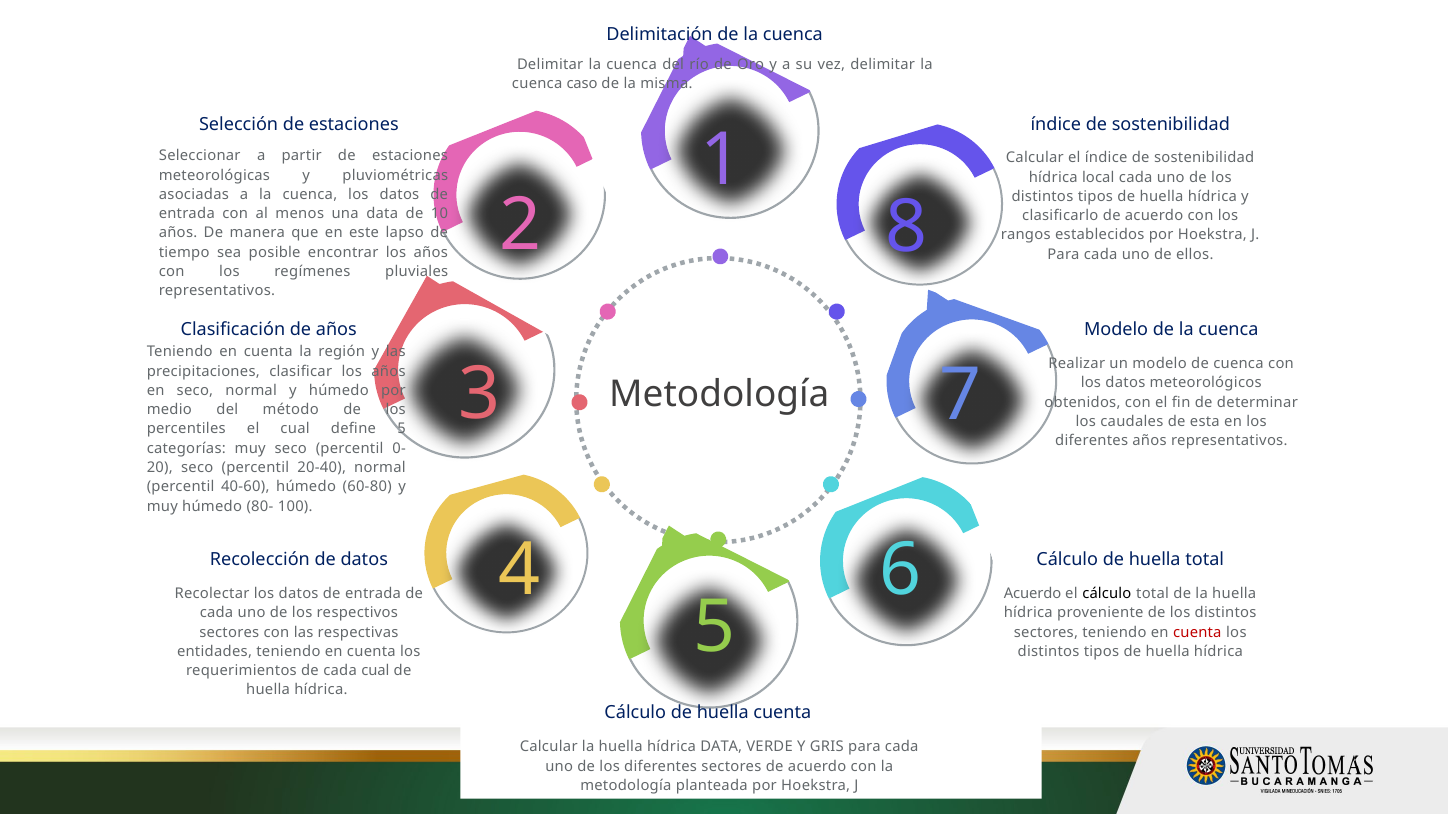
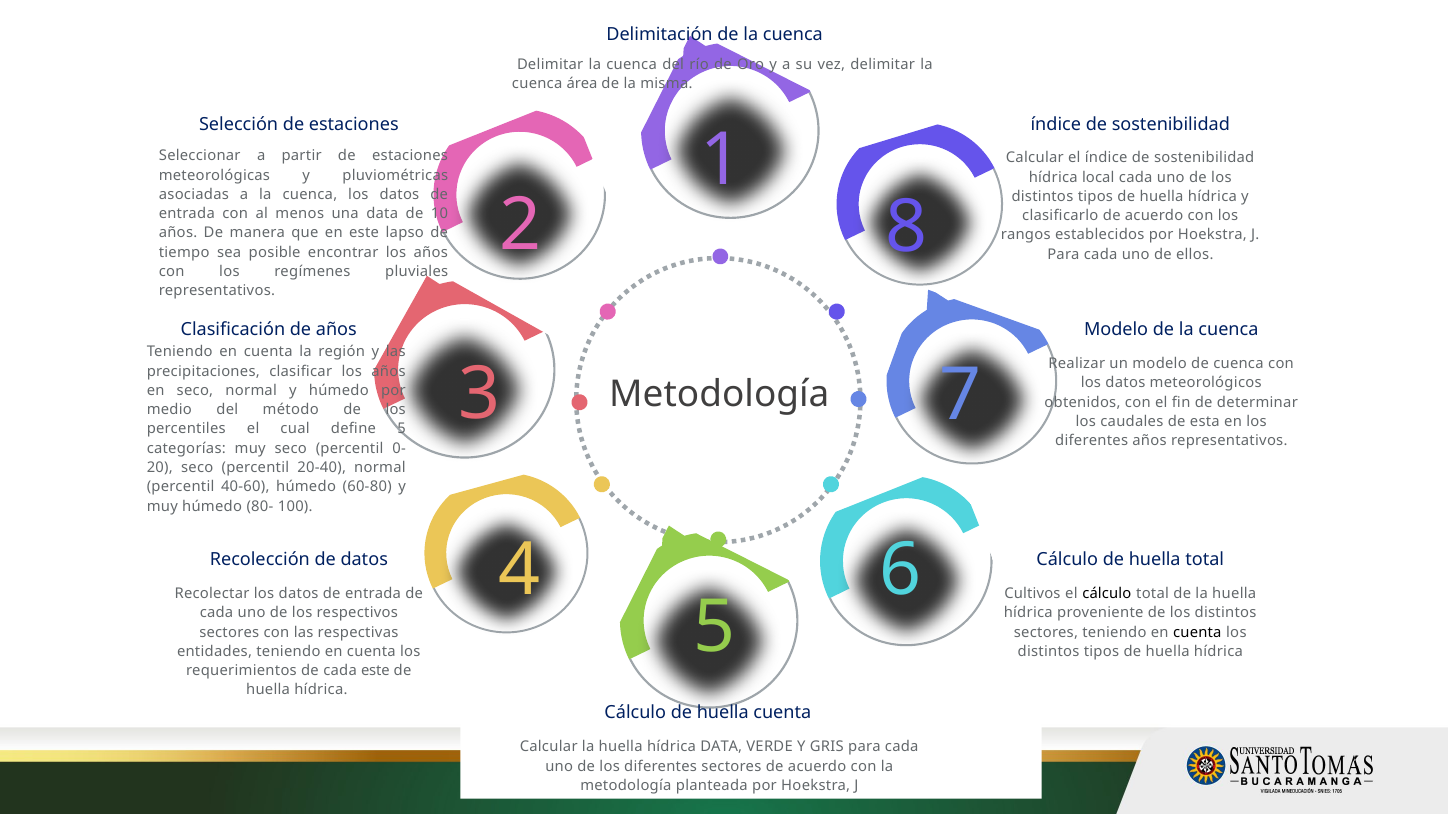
caso: caso -> área (582, 84)
Acuerdo: Acuerdo -> Cultivos (1032, 594)
cuenta colour: red -> black (1197, 633)
cada cual: cual -> este (375, 671)
